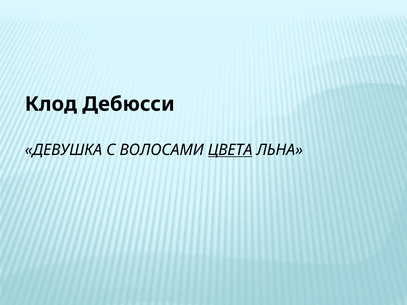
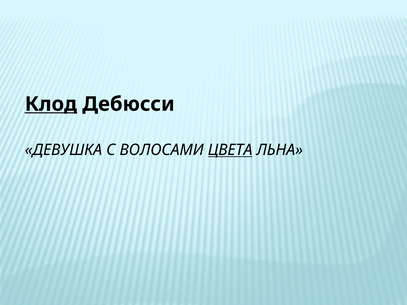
Клод underline: none -> present (51, 104)
